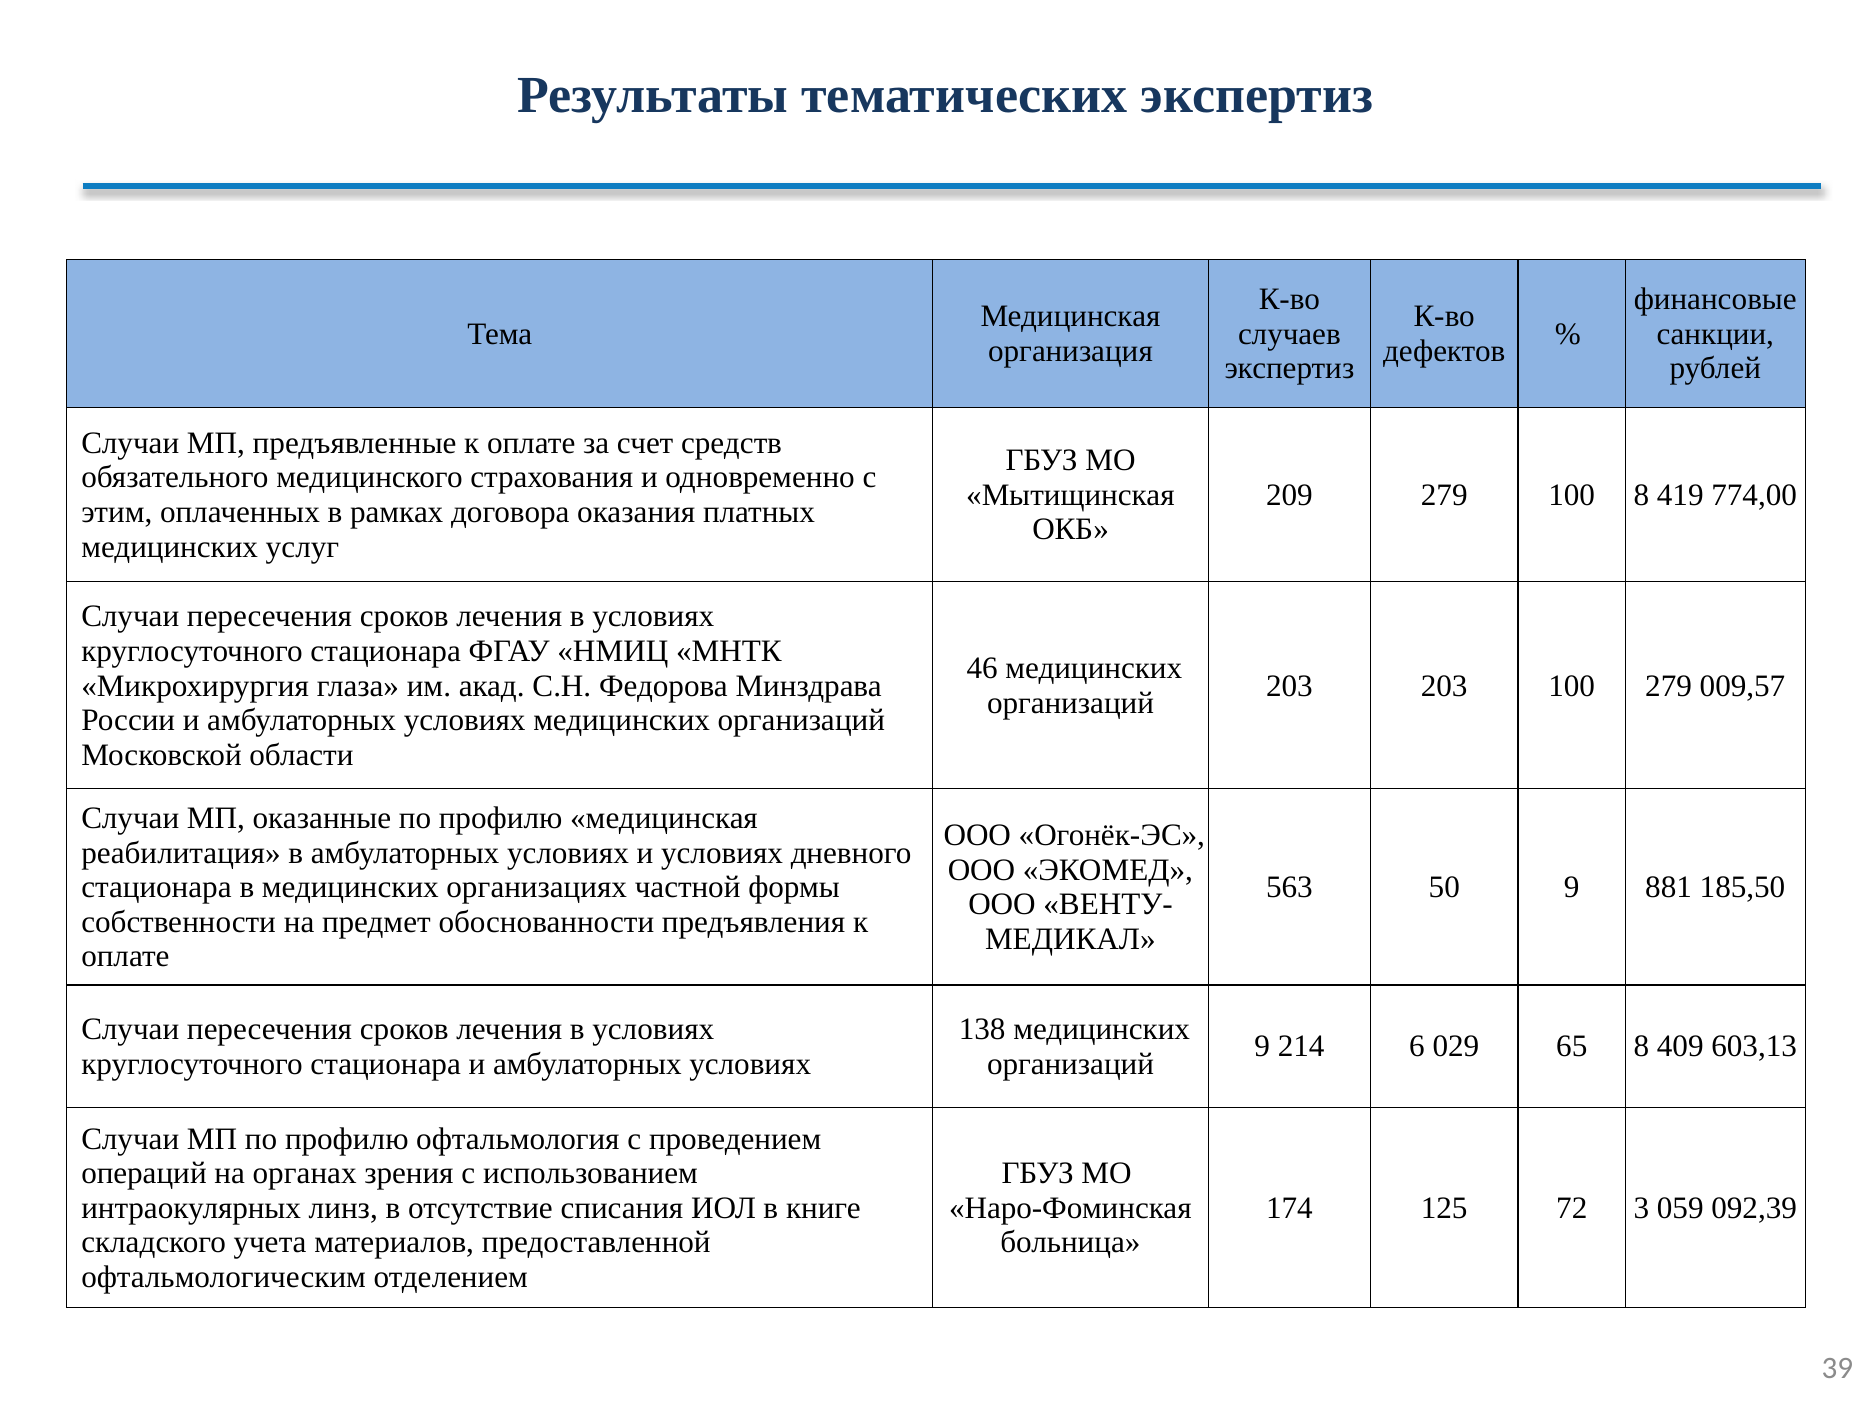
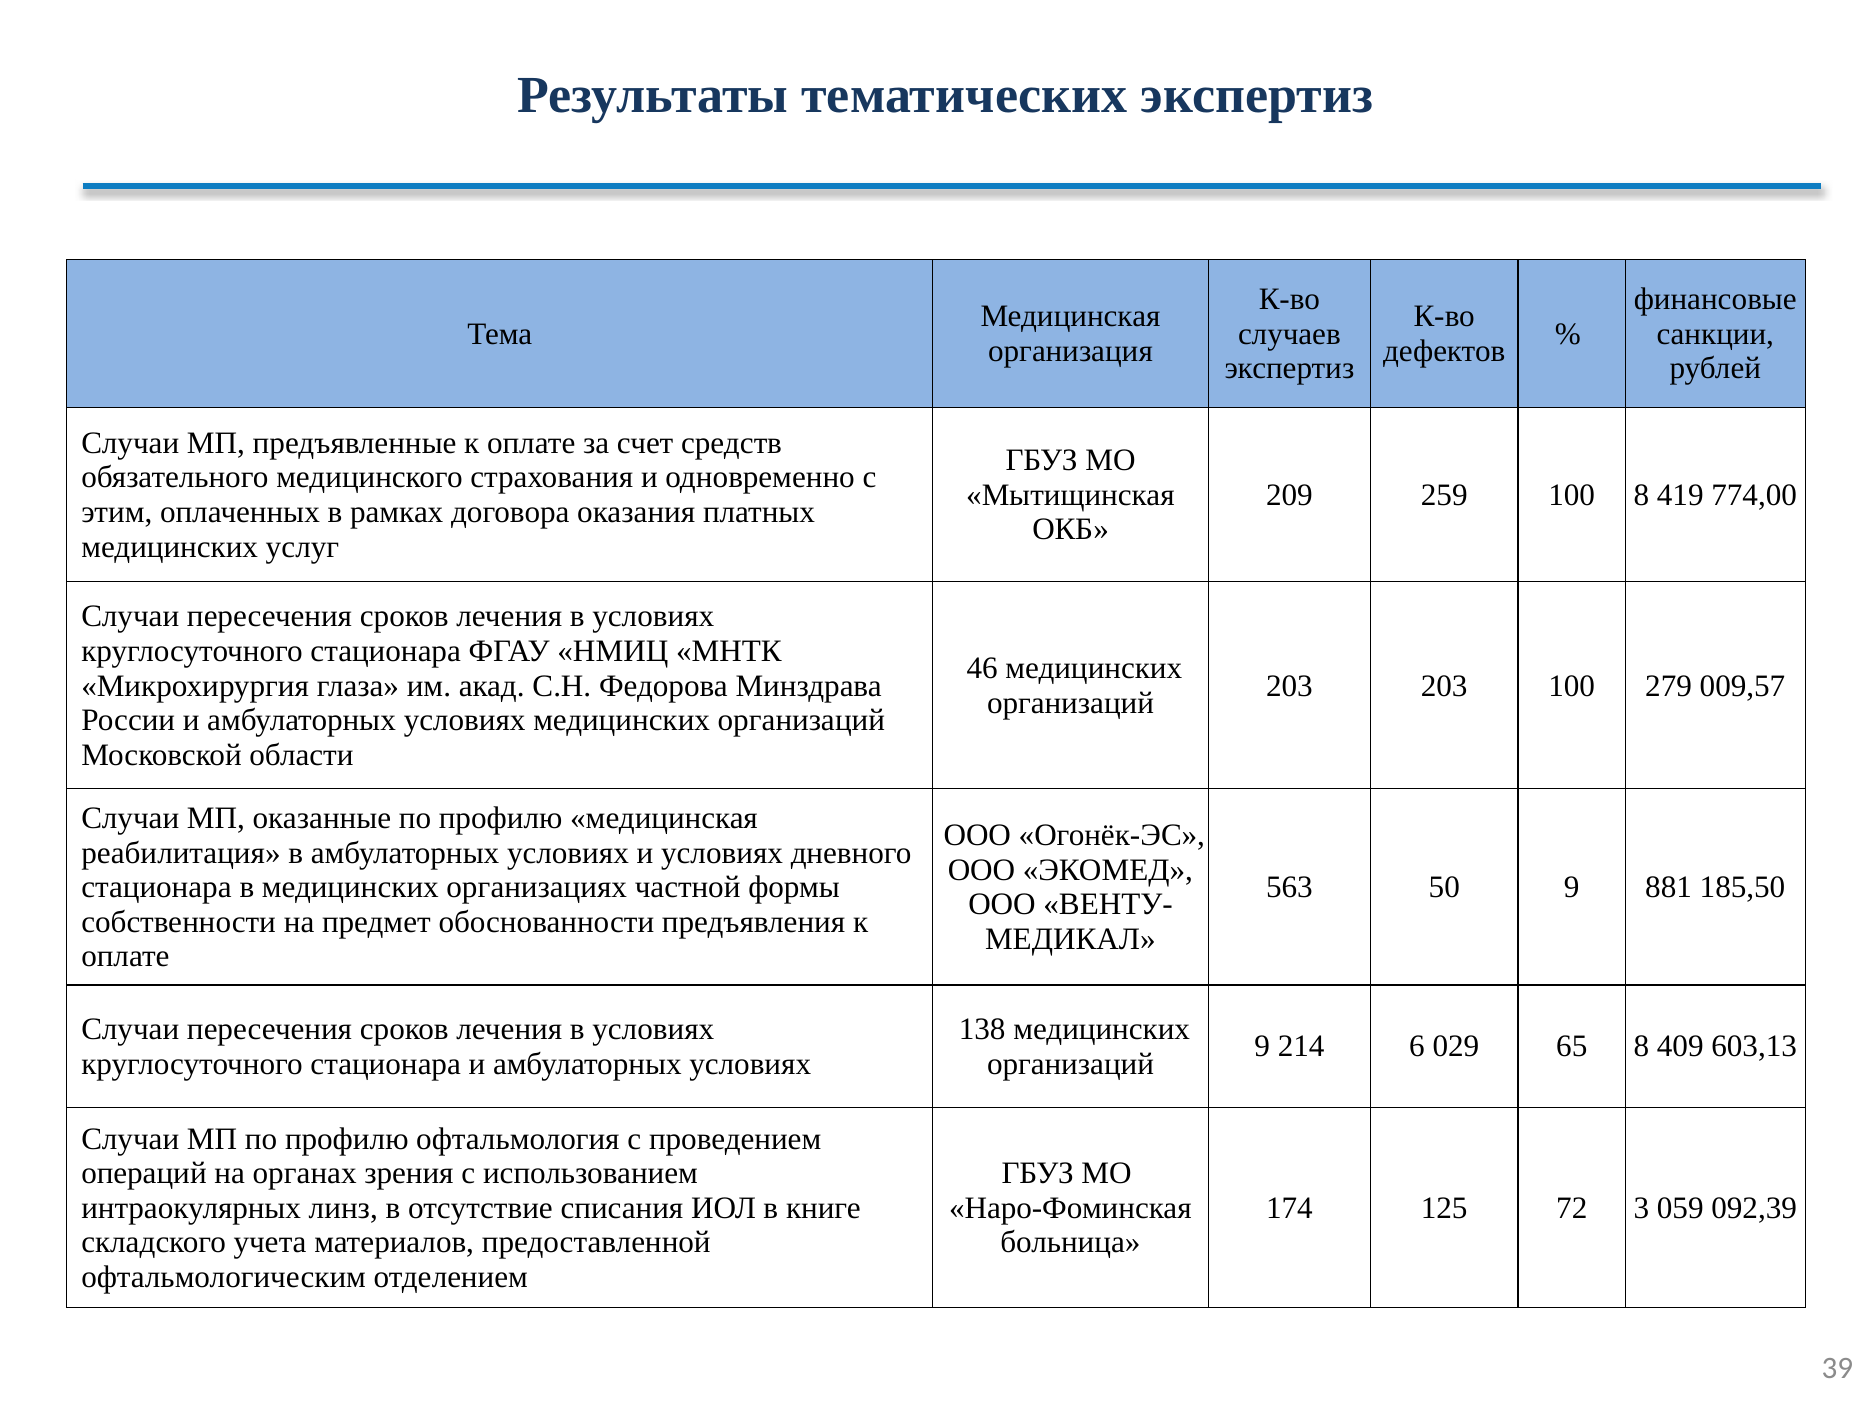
209 279: 279 -> 259 (1444, 495)
